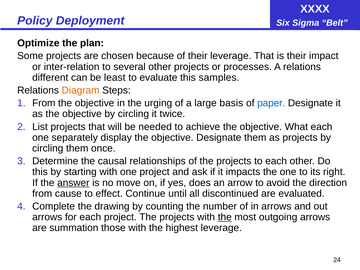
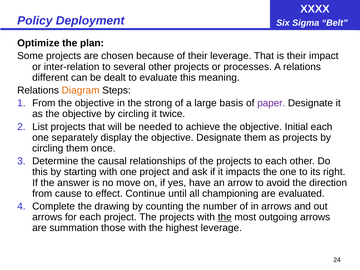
least: least -> dealt (115, 78)
samples: samples -> meaning (219, 78)
urging: urging -> strong (158, 103)
paper colour: blue -> purple (271, 103)
What: What -> Initial (296, 127)
answer underline: present -> none (73, 183)
does: does -> have (200, 183)
discontinued: discontinued -> championing (230, 194)
